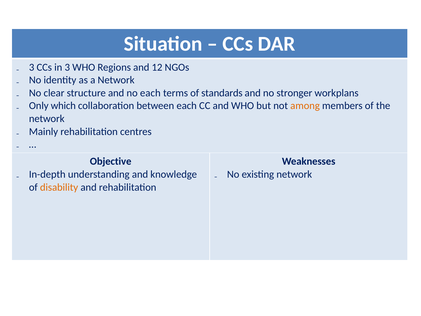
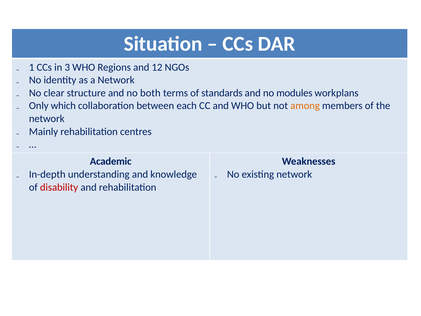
3: 3 -> 1 (32, 67)
no each: each -> both (150, 93)
stronger: stronger -> modules (294, 93)
Objective: Objective -> Academic (111, 161)
disability colour: orange -> red (59, 187)
